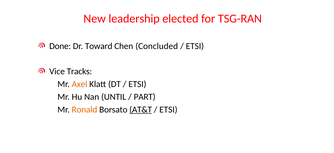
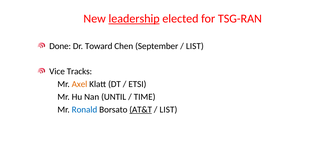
leadership underline: none -> present (134, 19)
Concluded: Concluded -> September (157, 46)
ETSI: ETSI -> LIST (195, 46)
PART: PART -> TIME (145, 97)
Ronald colour: orange -> blue (84, 109)
ETSI: ETSI -> LIST (168, 109)
